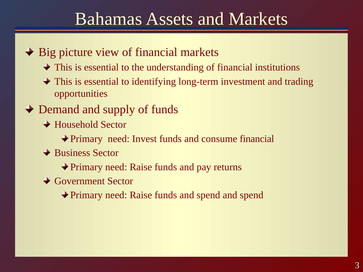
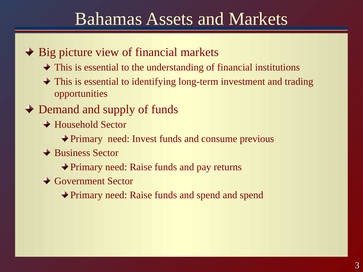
consume financial: financial -> previous (257, 139)
